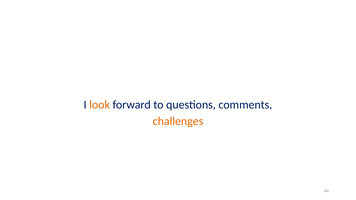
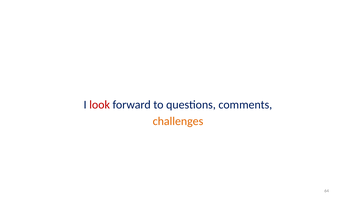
look colour: orange -> red (100, 105)
